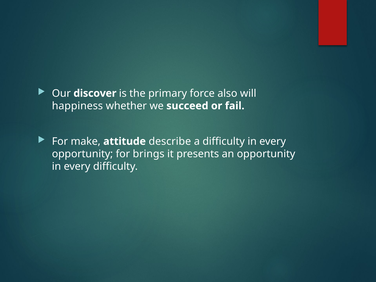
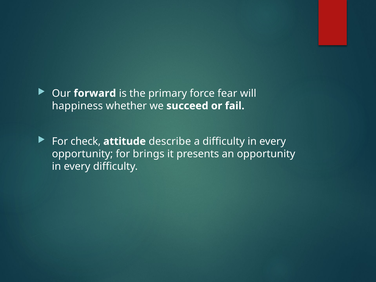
discover: discover -> forward (95, 93)
also: also -> fear (227, 93)
make: make -> check (86, 141)
